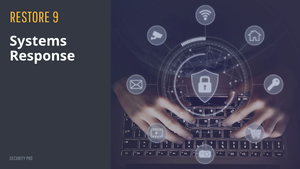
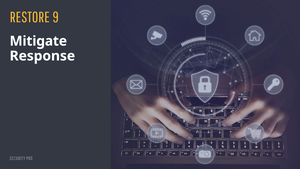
Systems: Systems -> Mitigate (38, 41)
